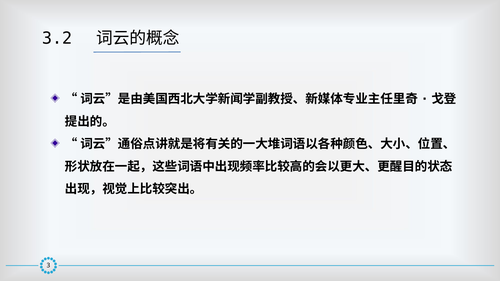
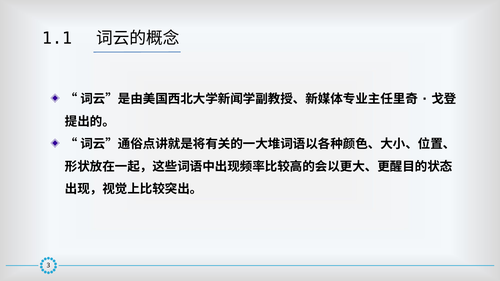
3.2: 3.2 -> 1.1 (57, 38)
